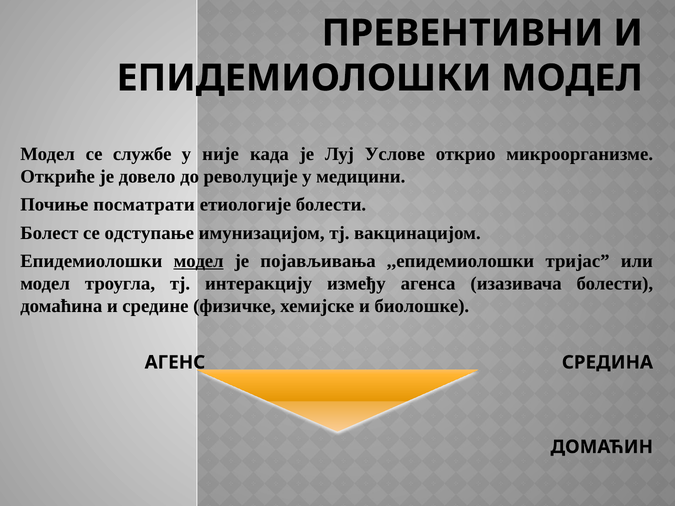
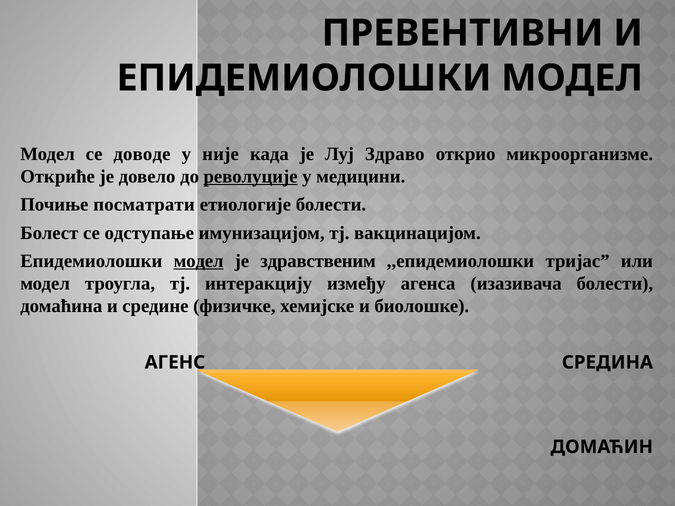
службe: службe -> довoде (142, 154)
Услове: Услове -> Здраво (395, 154)
револуције underline: none -> present (251, 177)
појављивања: појављивања -> здравственим (318, 261)
